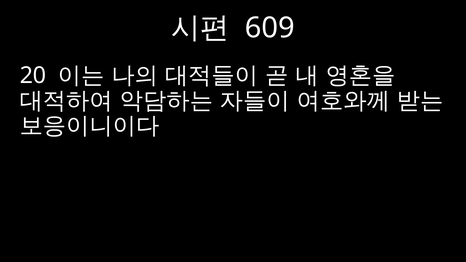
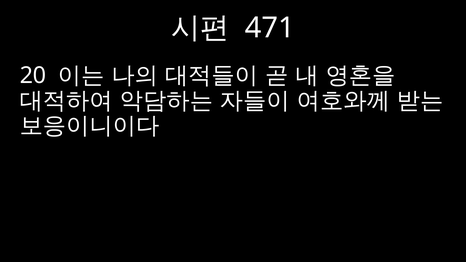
609: 609 -> 471 (270, 28)
